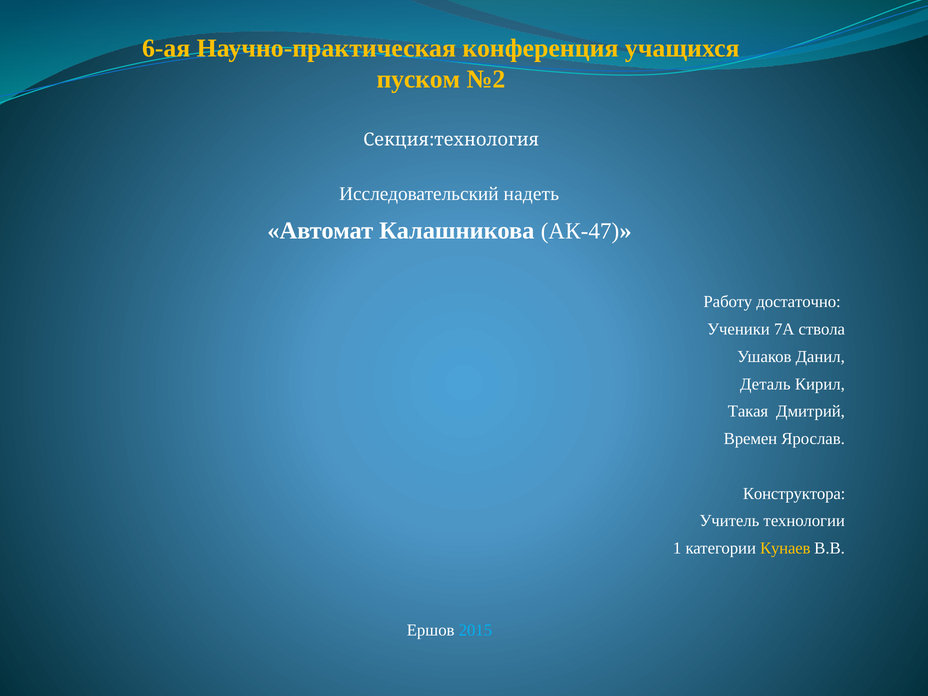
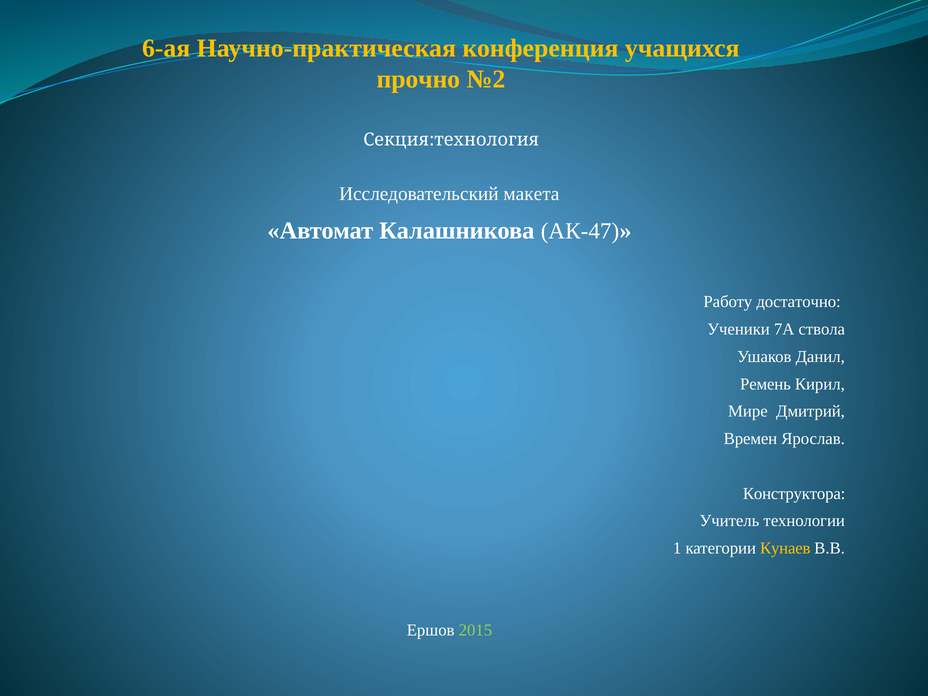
пуском: пуском -> прочно (418, 79)
надеть: надеть -> макета (531, 194)
Деталь: Деталь -> Ремень (765, 384)
Такая: Такая -> Мире (748, 411)
2015 colour: light blue -> light green (475, 630)
